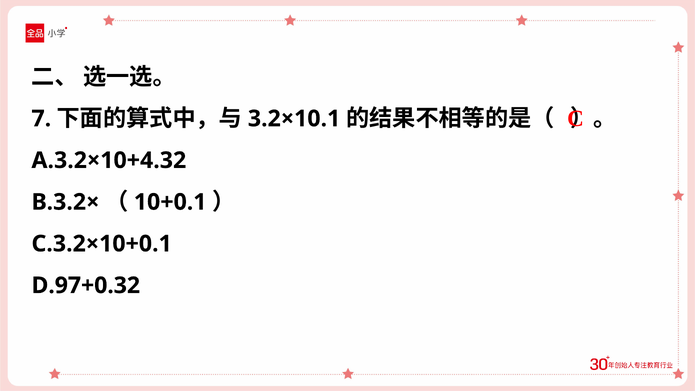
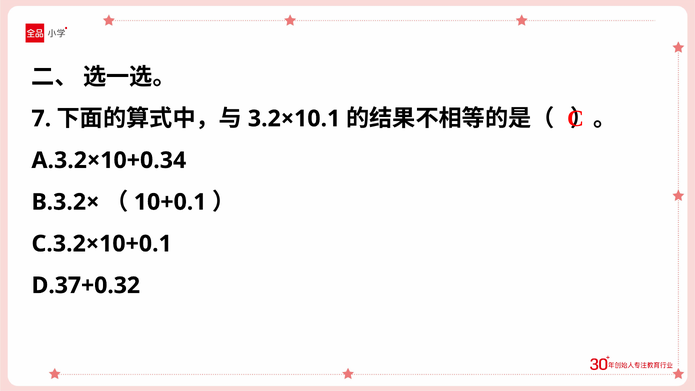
A.3.2×10+4.32: A.3.2×10+4.32 -> A.3.2×10+0.34 (109, 160)
D.97+0.32: D.97+0.32 -> D.37+0.32 (86, 285)
